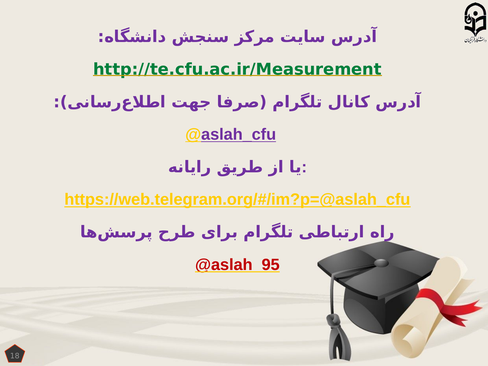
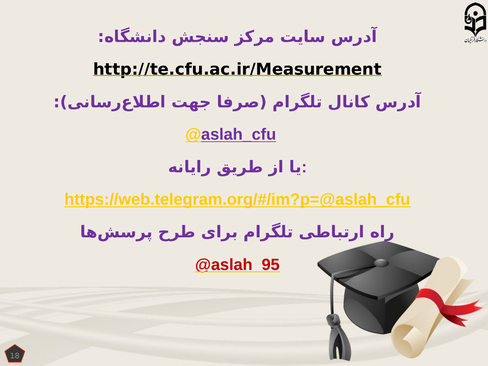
http://te.cfu.ac.ir/Measurement colour: green -> black (237, 69)
